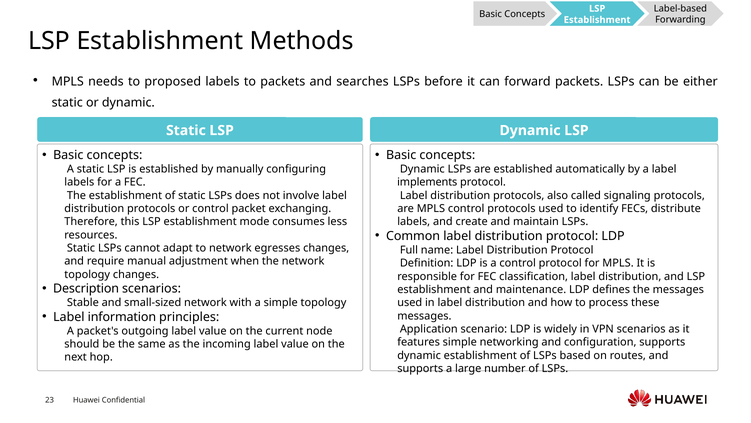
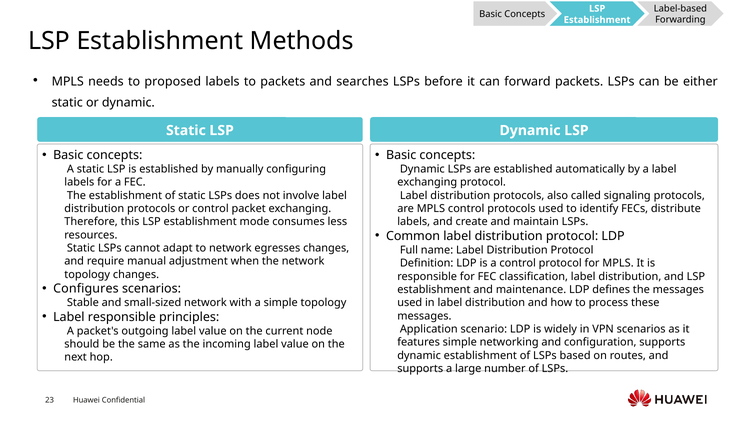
implements: implements -> exchanging (427, 182)
Description: Description -> Configures (86, 288)
Label information: information -> responsible (122, 317)
